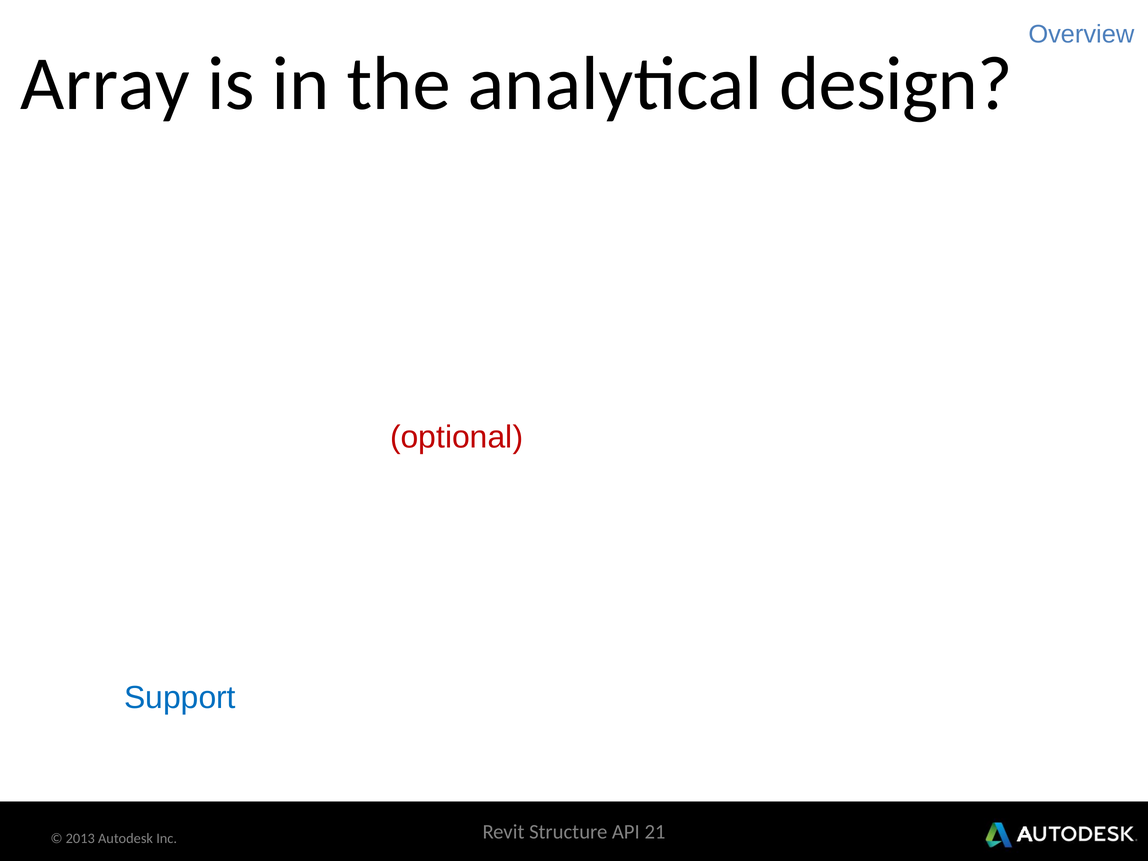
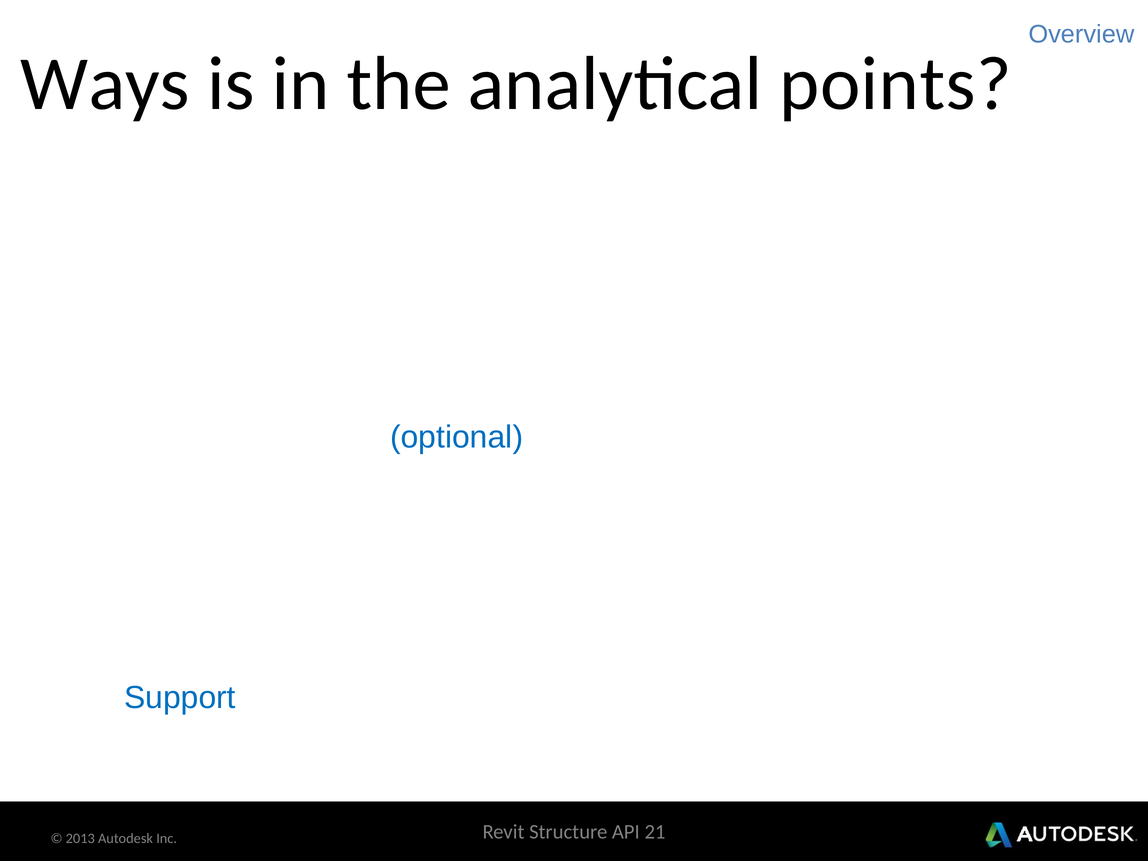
Array: Array -> Ways (105, 84)
design: design -> points (895, 84)
optional colour: red -> blue (457, 437)
